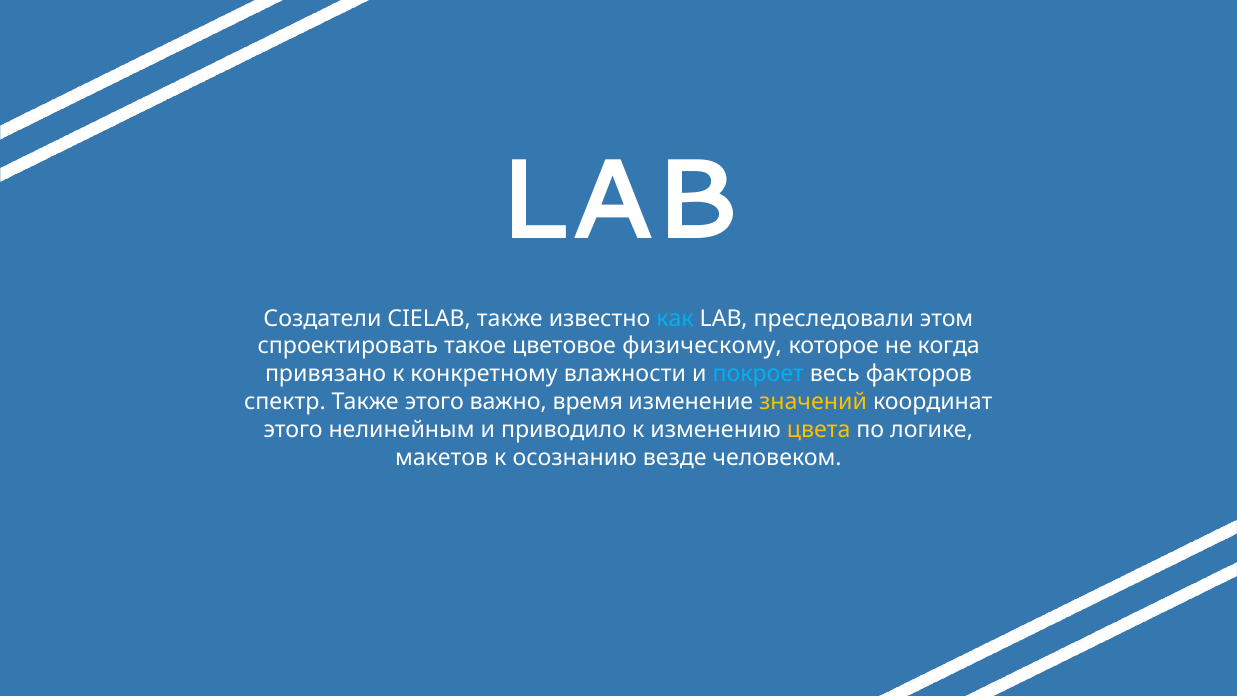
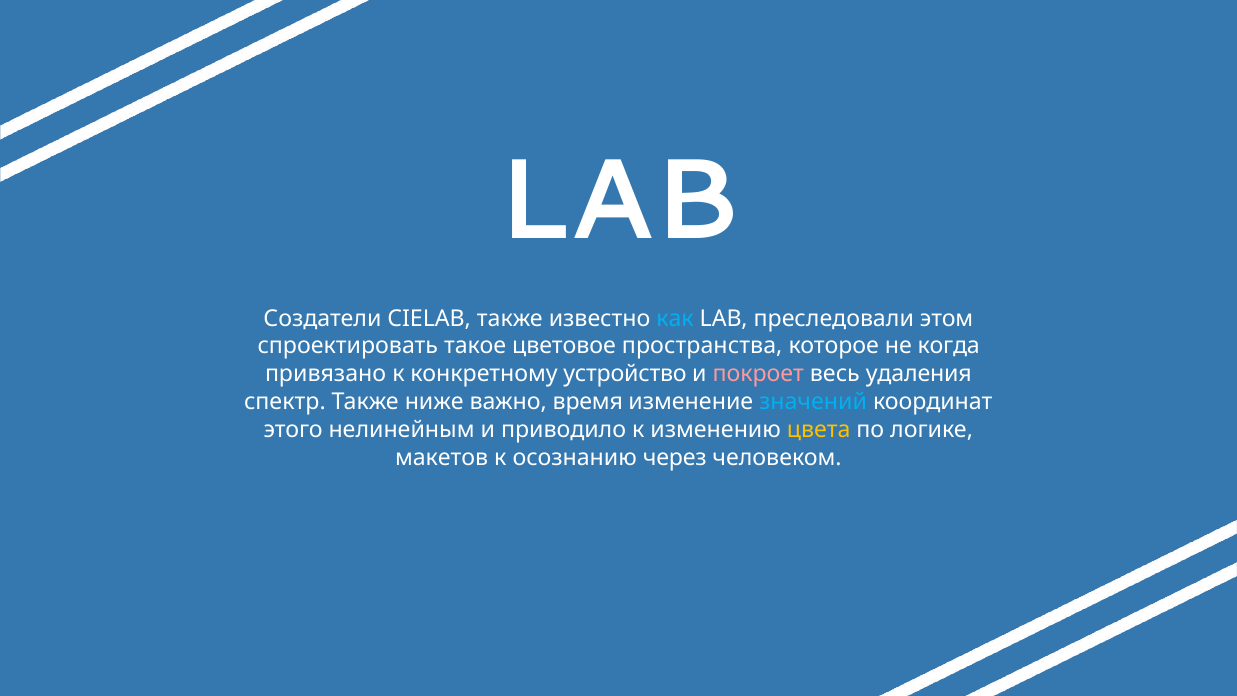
физическому: физическому -> пространства (702, 346)
влажности: влажности -> устройство (625, 374)
покроет colour: light blue -> pink (758, 374)
факторов: факторов -> удаления (919, 374)
Также этого: этого -> ниже (434, 402)
значений colour: yellow -> light blue (813, 402)
везде: везде -> через (675, 457)
